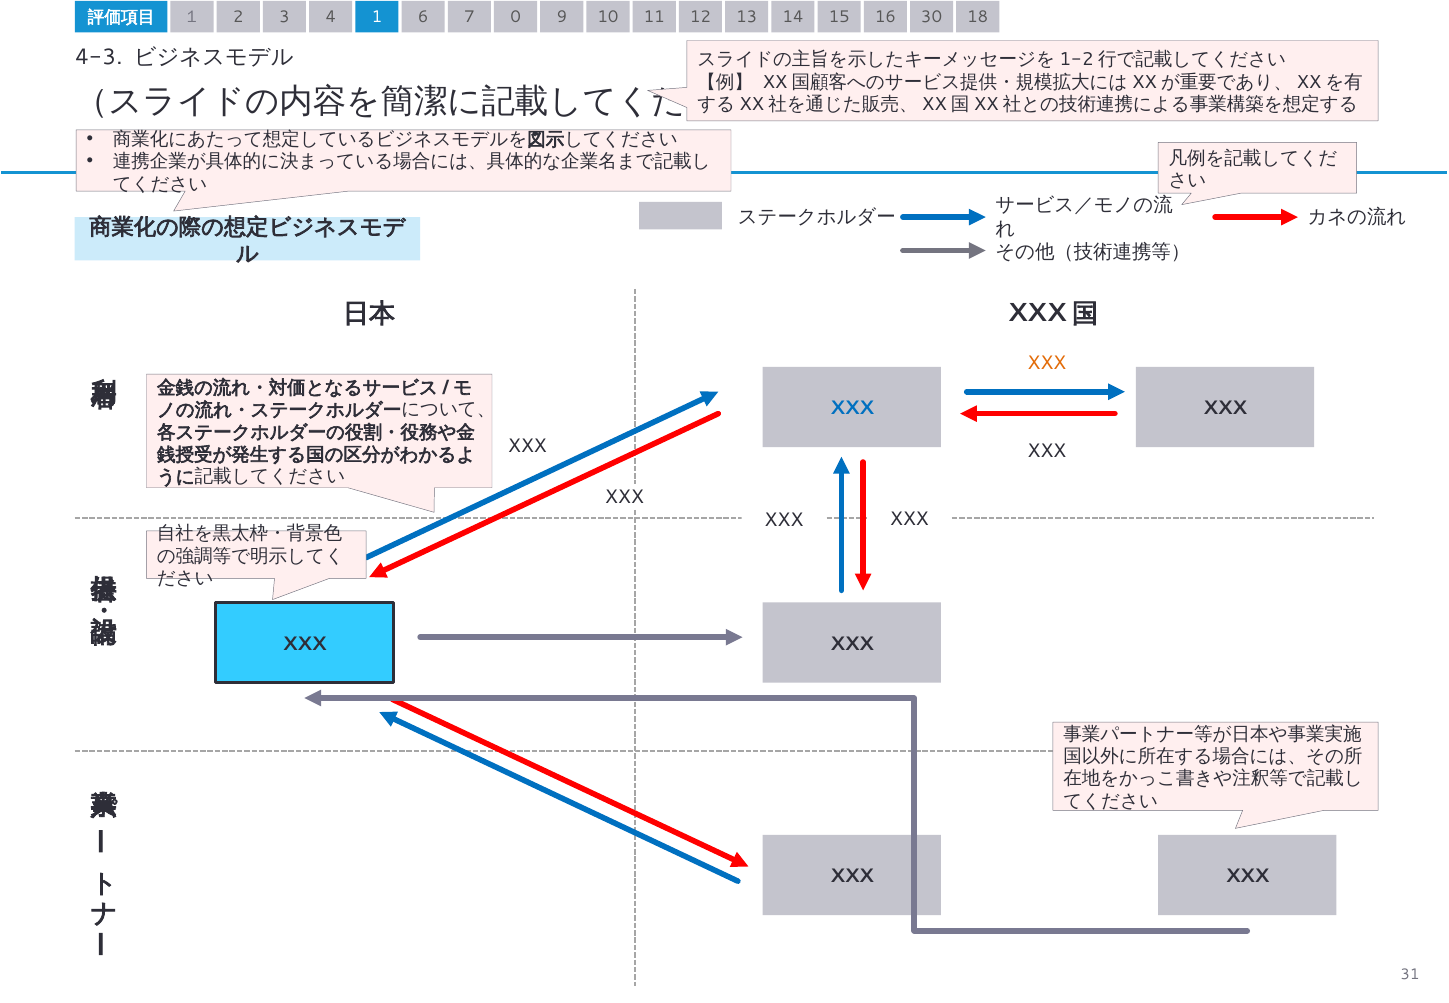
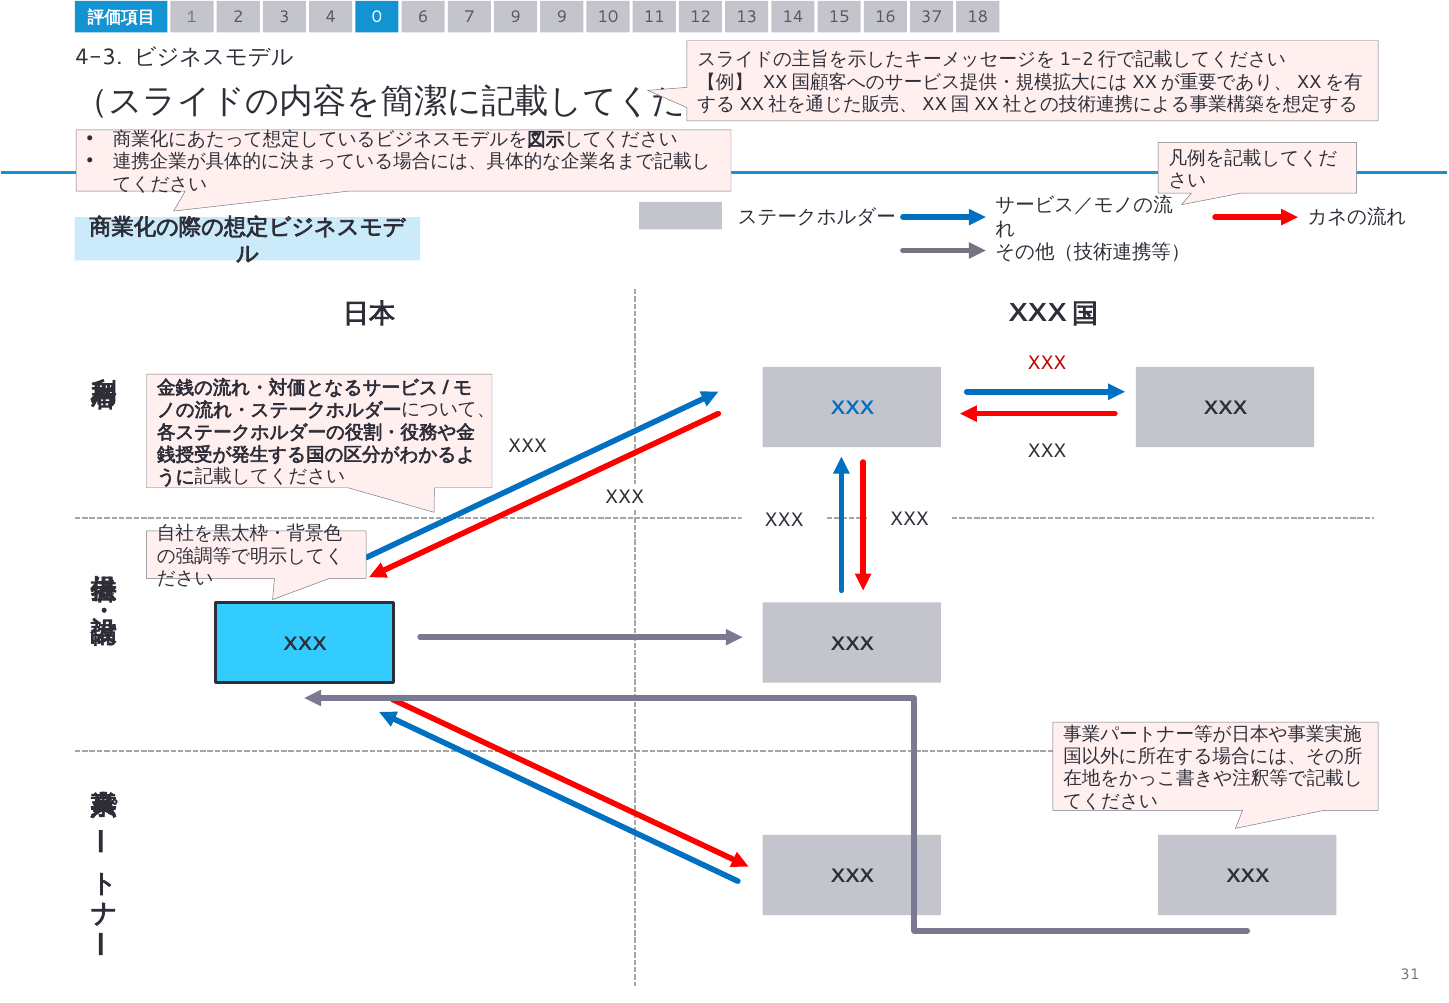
1: 1 -> 0 (377, 17)
7 0: 0 -> 9 (516, 17)
30: 30 -> 37 (932, 17)
XXX colour: orange -> red (1047, 364)
